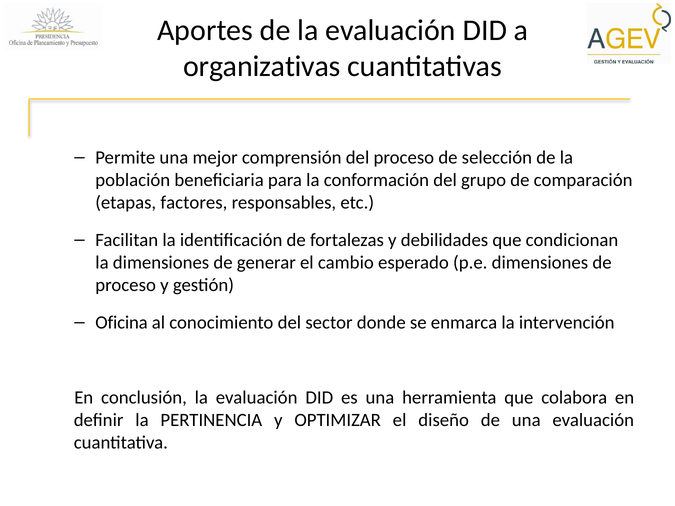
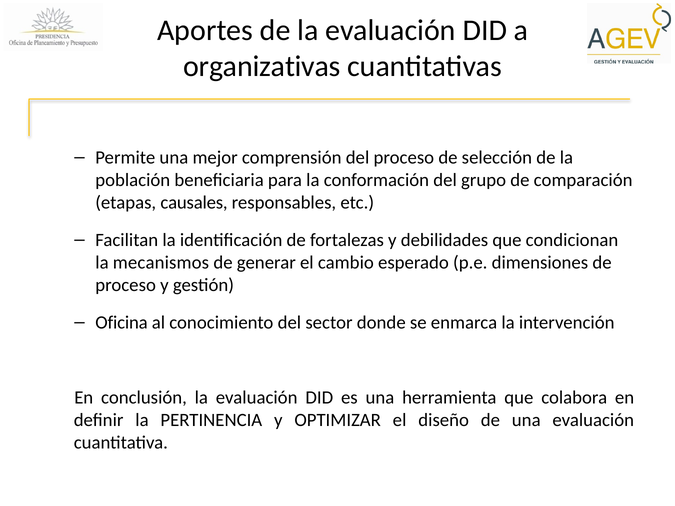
factores: factores -> causales (194, 203)
la dimensiones: dimensiones -> mecanismos (161, 263)
